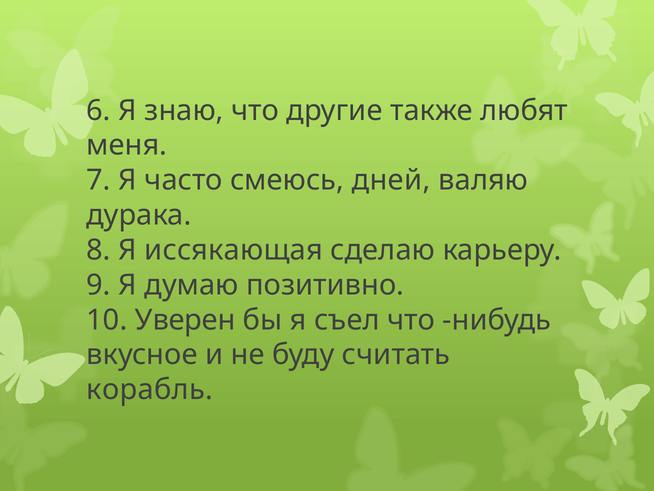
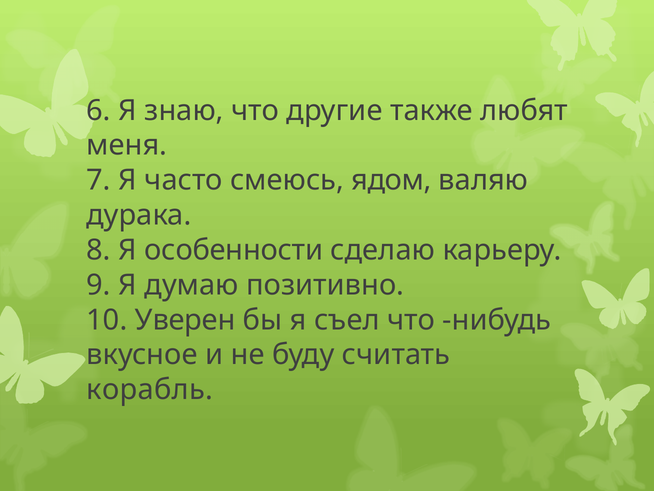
дней: дней -> ядом (391, 180)
иссякающая: иссякающая -> особенности (234, 250)
